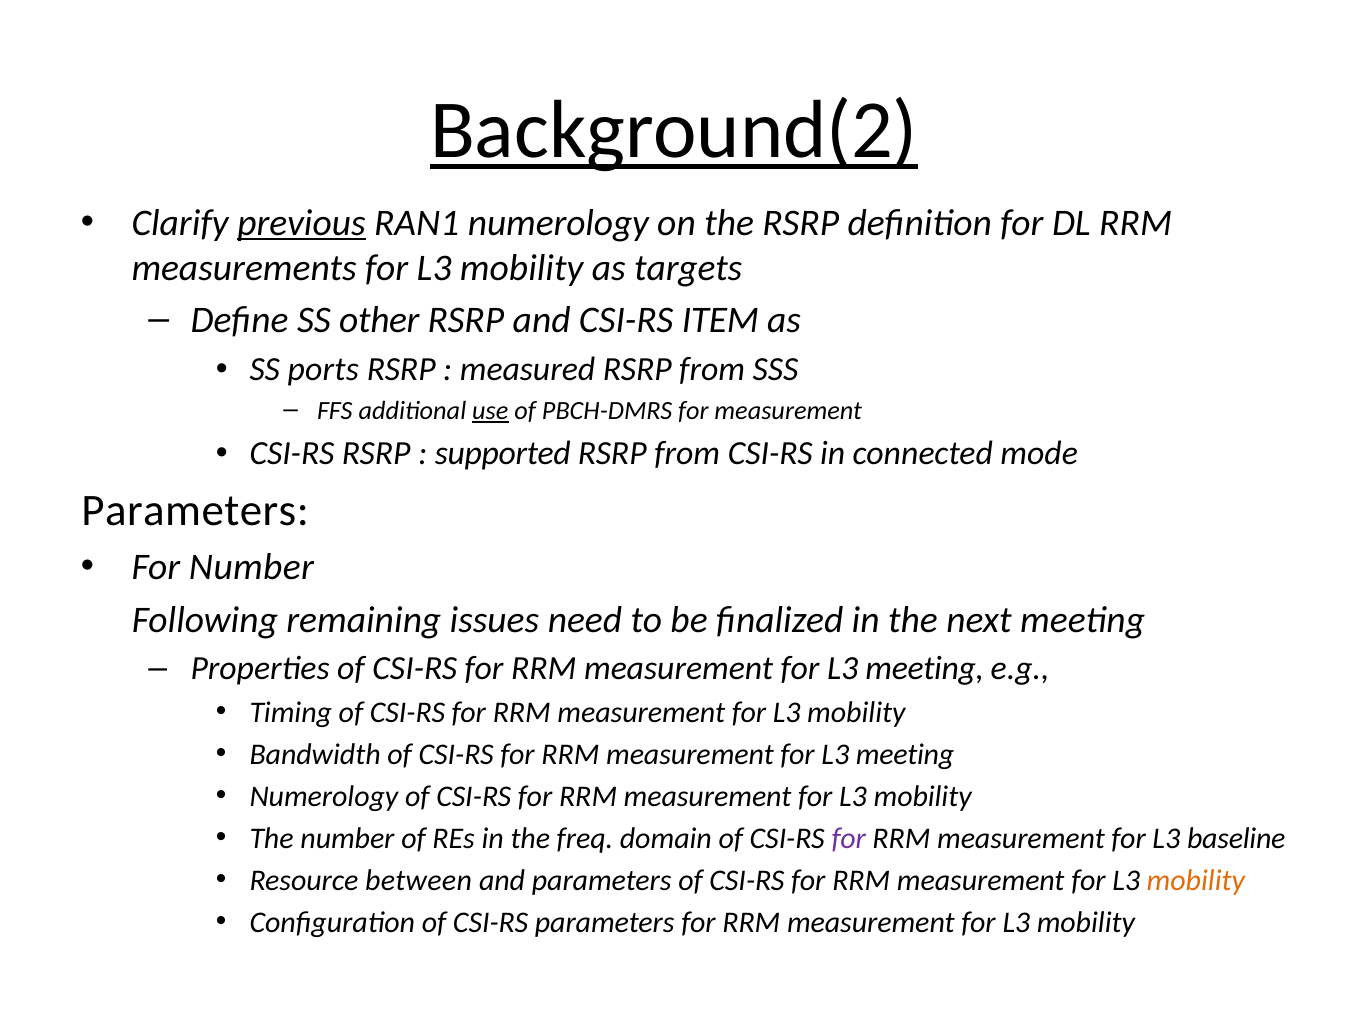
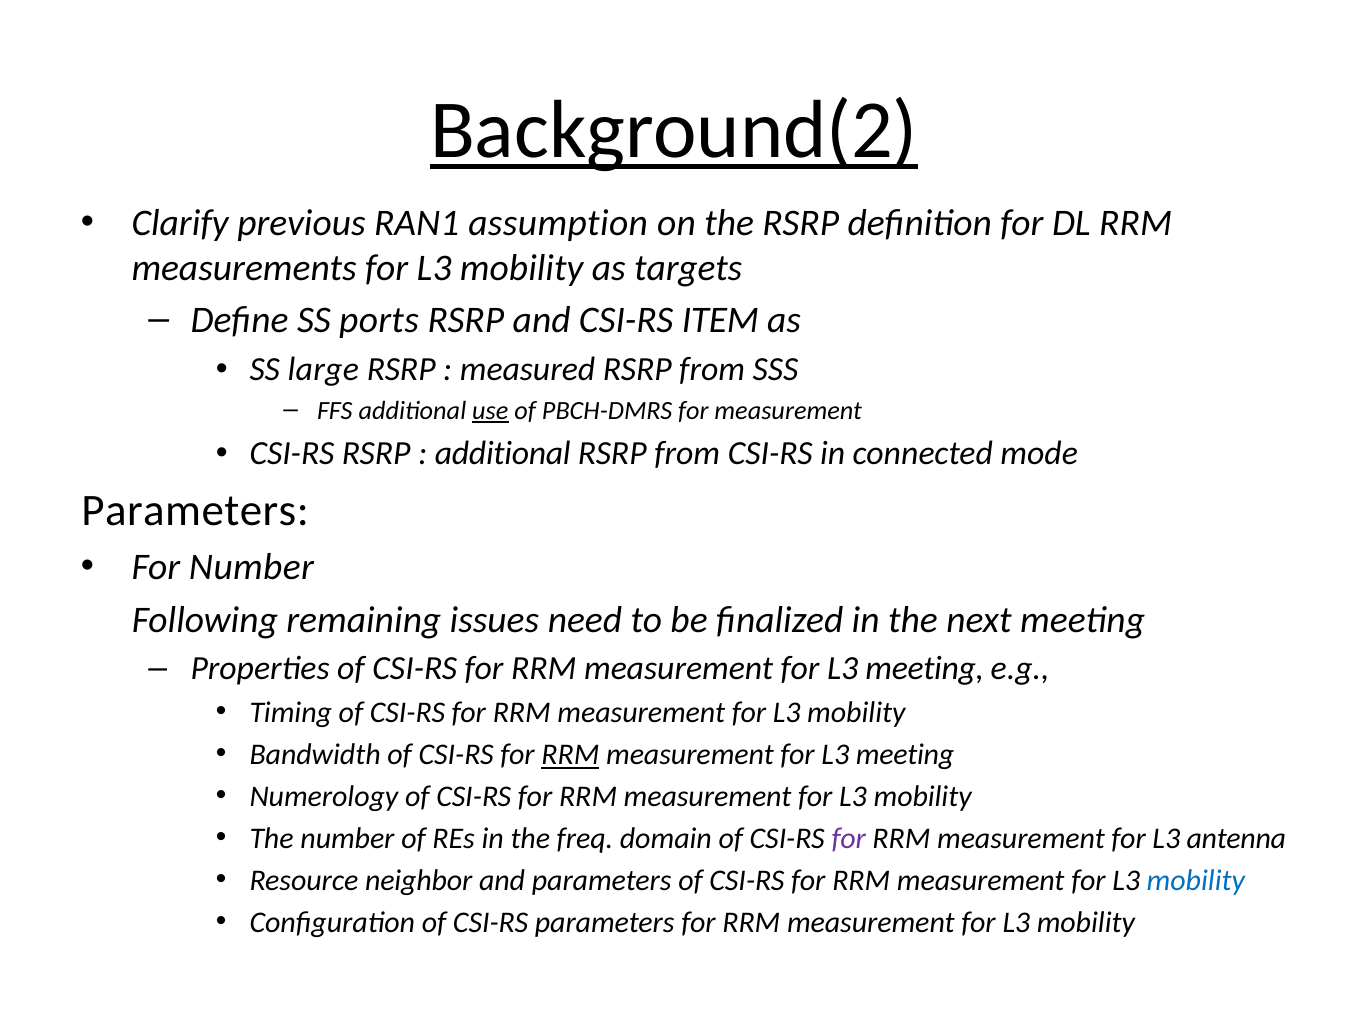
previous underline: present -> none (301, 223)
RAN1 numerology: numerology -> assumption (558, 223)
other: other -> ports (379, 320)
ports: ports -> large (323, 370)
supported: supported -> additional (503, 454)
RRM underline: none -> present (570, 755)
baseline: baseline -> antenna (1236, 838)
between: between -> neighbor (419, 880)
mobility colour: orange -> blue (1196, 880)
